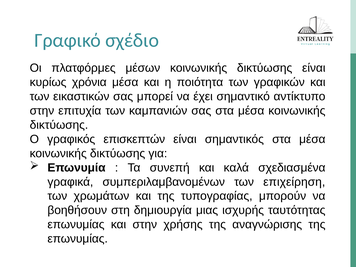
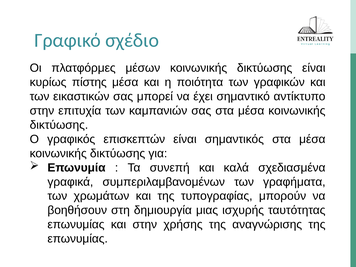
χρόνια: χρόνια -> πίστης (89, 82)
επιχείρηση: επιχείρηση -> γραφήματα (294, 182)
